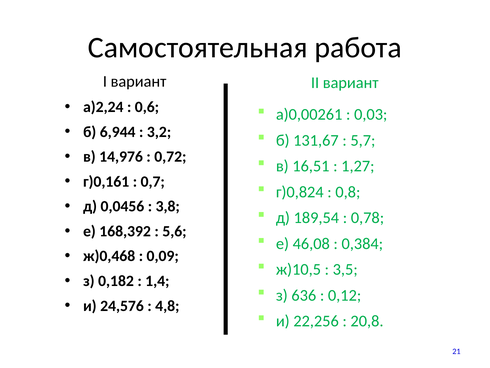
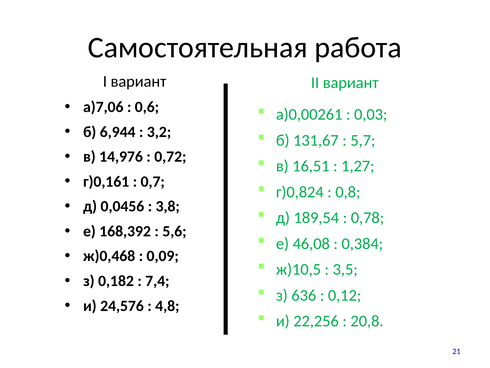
а)2,24: а)2,24 -> а)7,06 (103, 107)
1,4: 1,4 -> 7,4 (157, 281)
